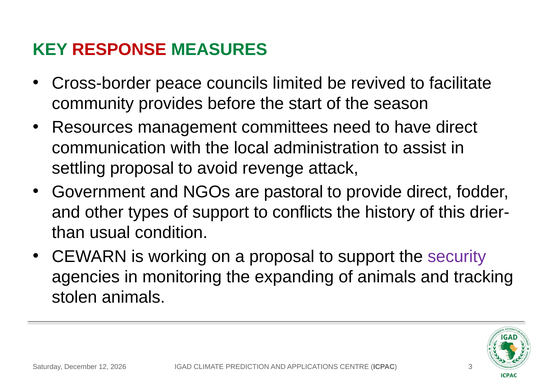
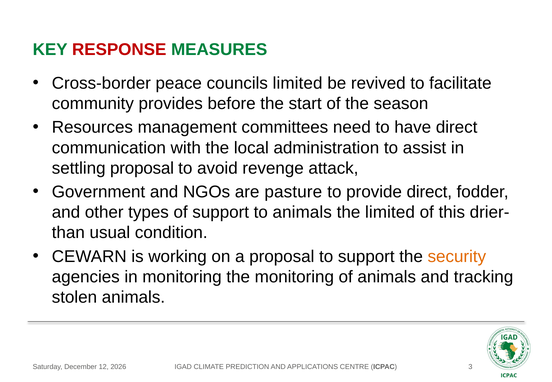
pastoral: pastoral -> pasture (293, 192)
to conflicts: conflicts -> animals (302, 212)
the history: history -> limited (390, 212)
security colour: purple -> orange (457, 257)
the expanding: expanding -> monitoring (294, 277)
